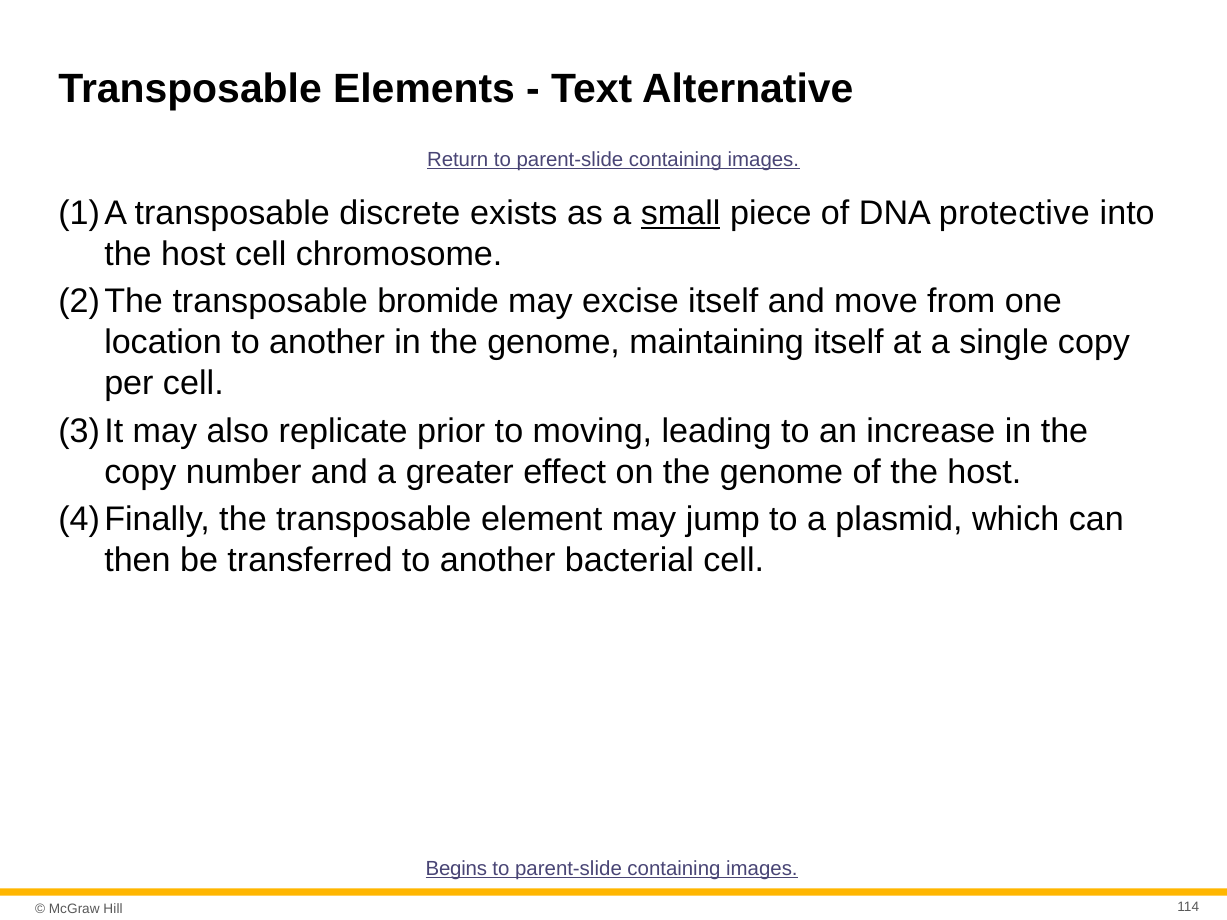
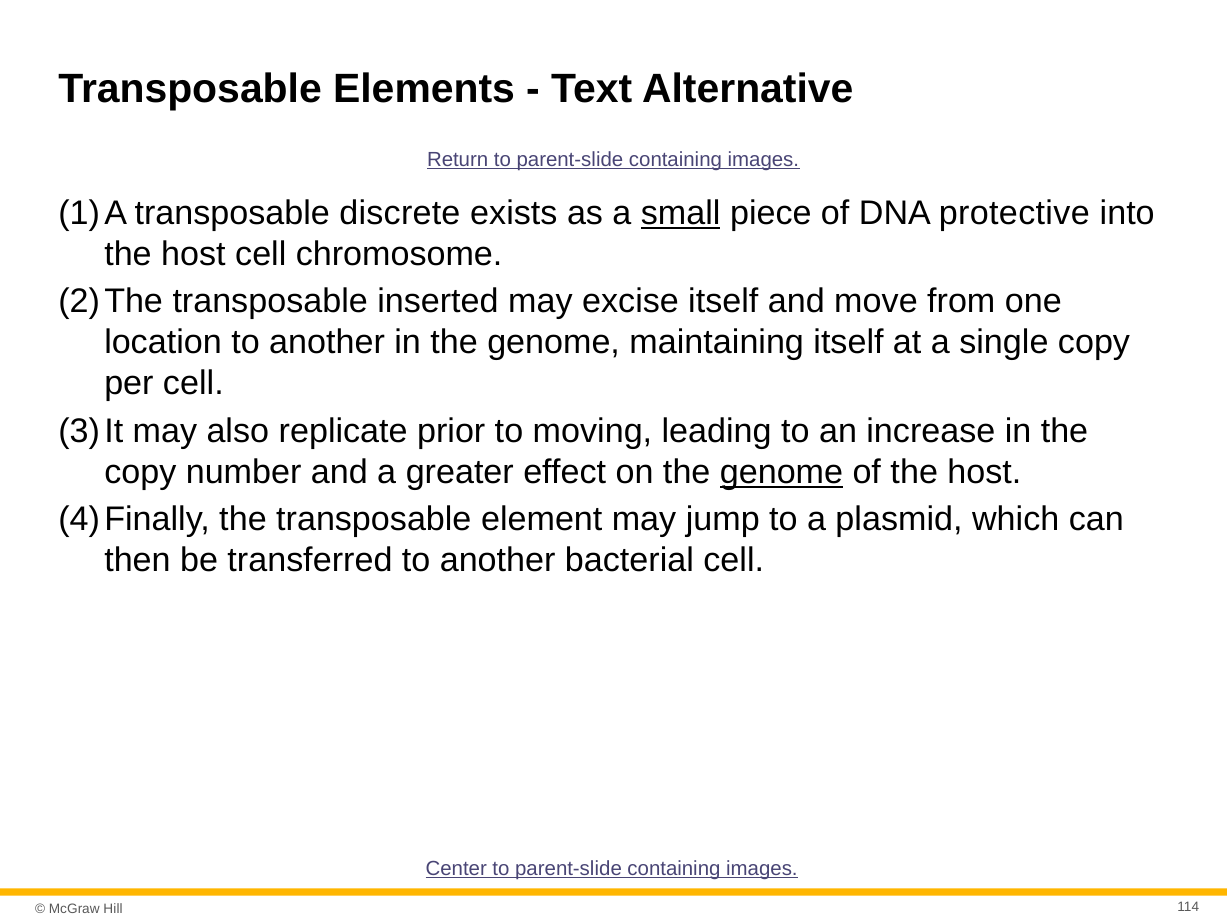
bromide: bromide -> inserted (438, 302)
genome underline: none -> present (781, 472)
Begins: Begins -> Center (456, 869)
